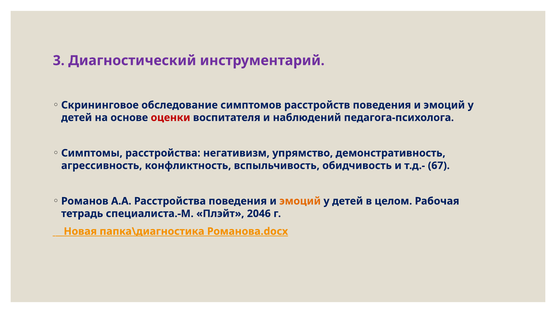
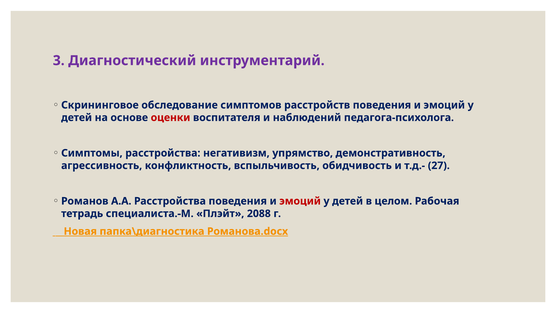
67: 67 -> 27 (439, 165)
эмоций colour: orange -> red (300, 201)
2046: 2046 -> 2088 (259, 213)
